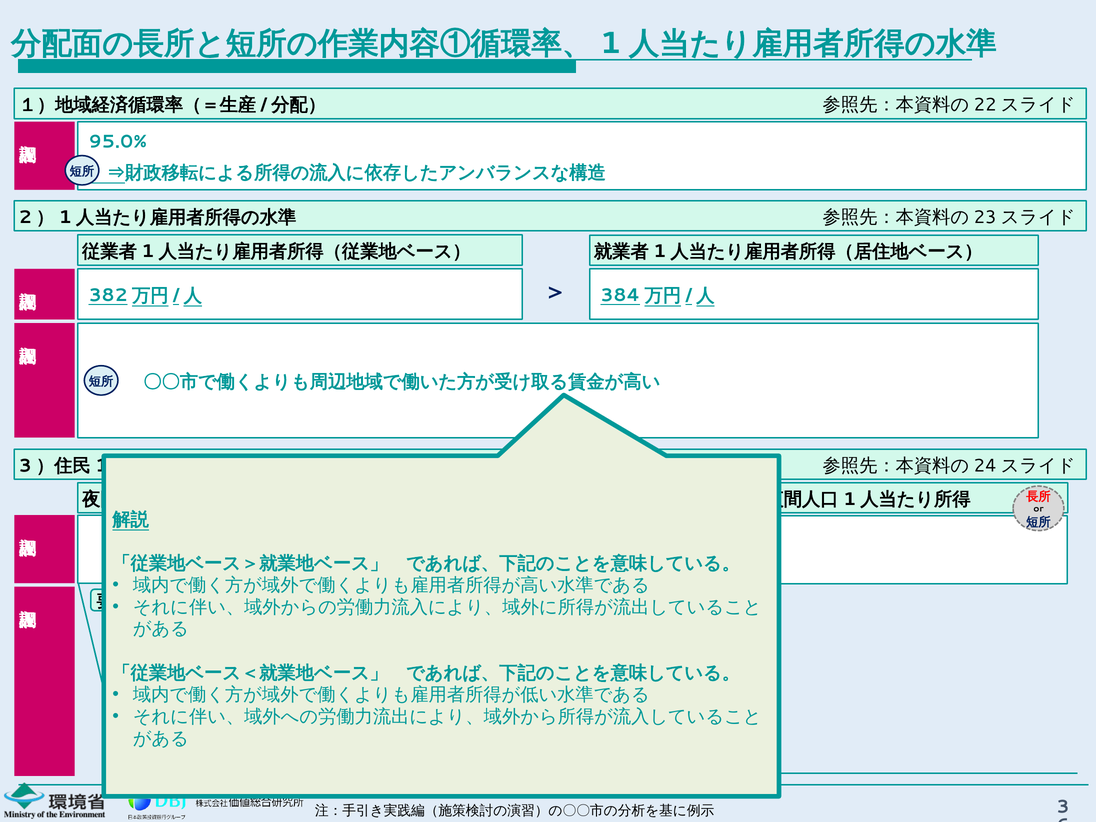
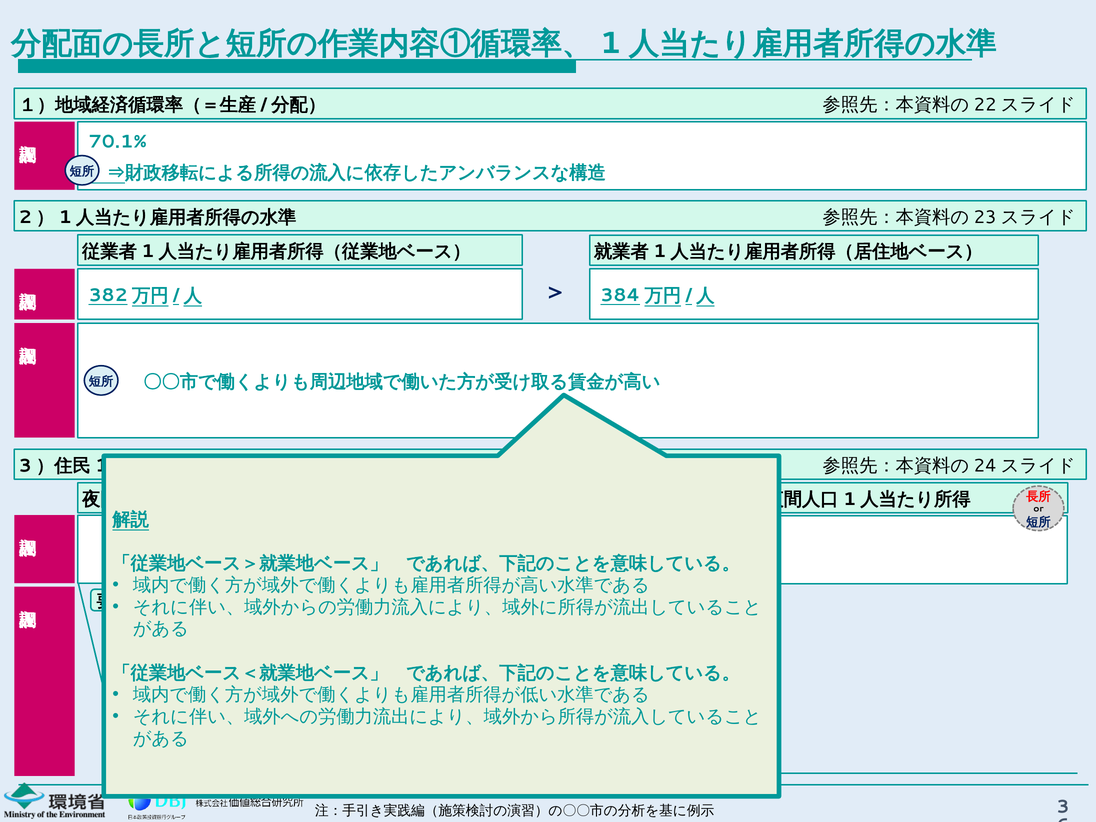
95.0%: 95.0% -> 70.1% (118, 142)
